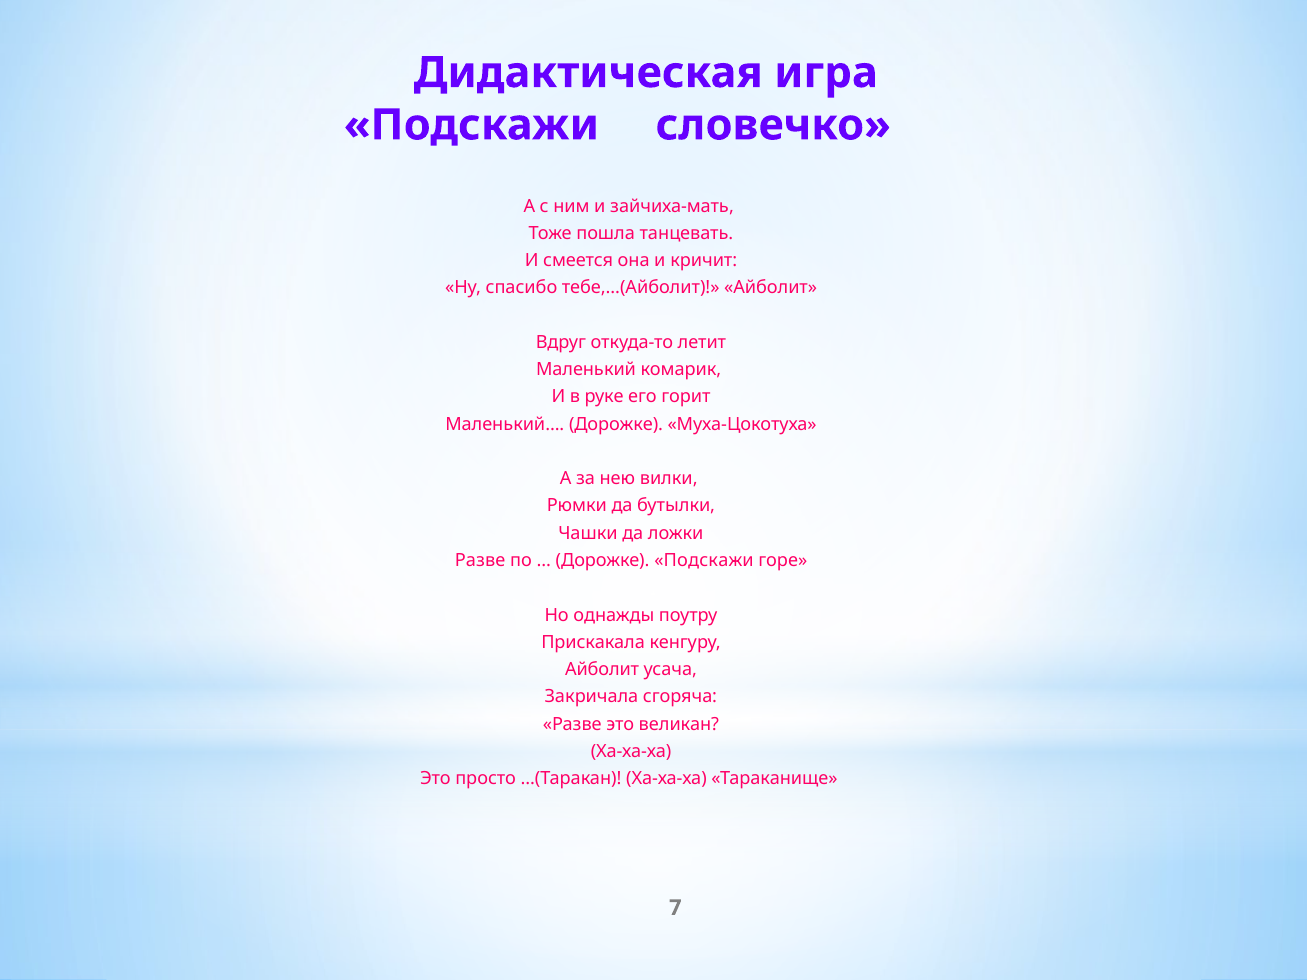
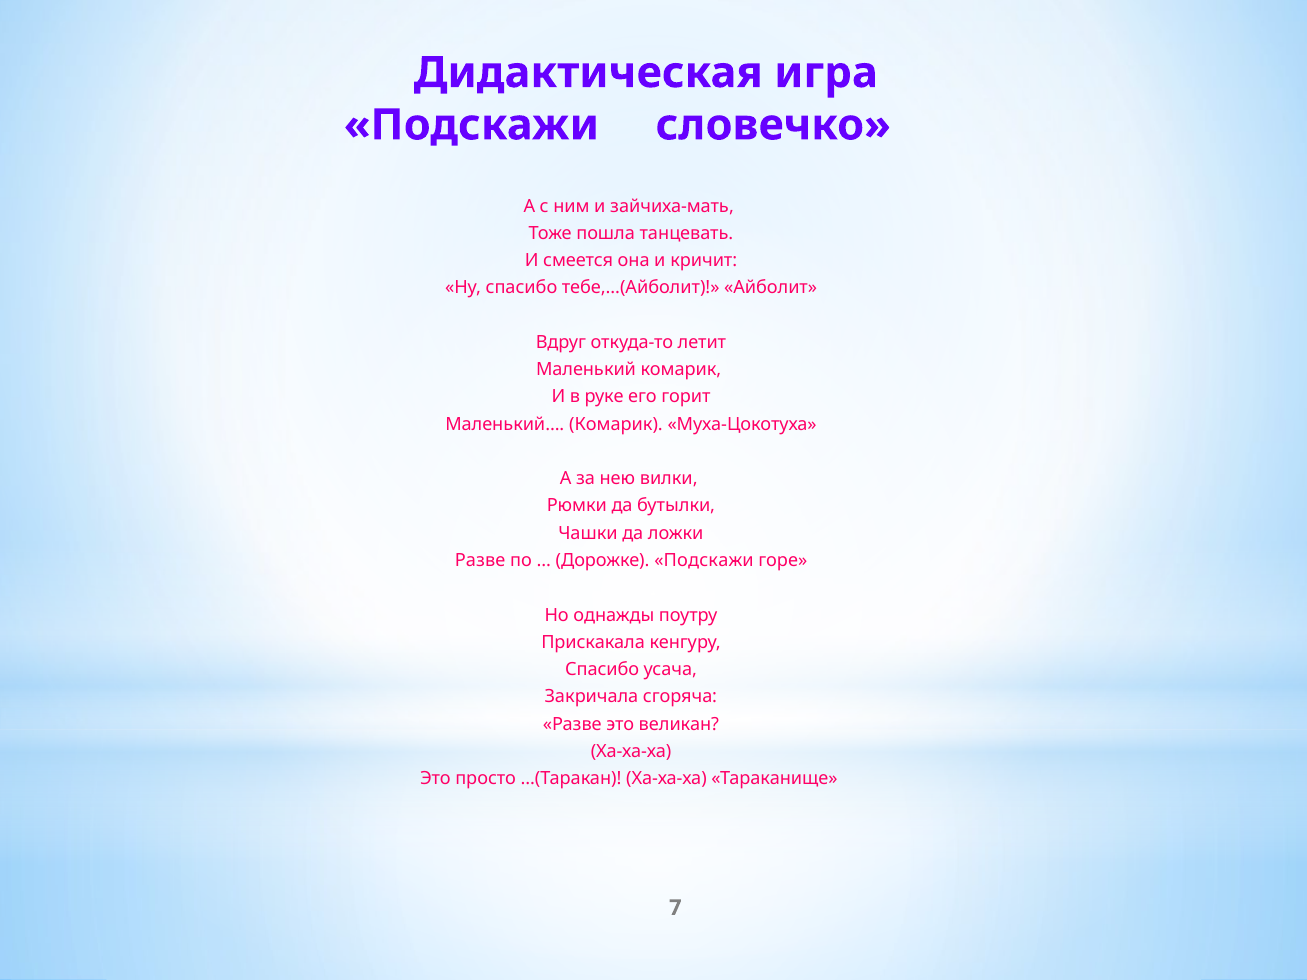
Маленький… Дорожке: Дорожке -> Комарик (616, 424)
Айболит: Айболит -> Спасибо (602, 670)
